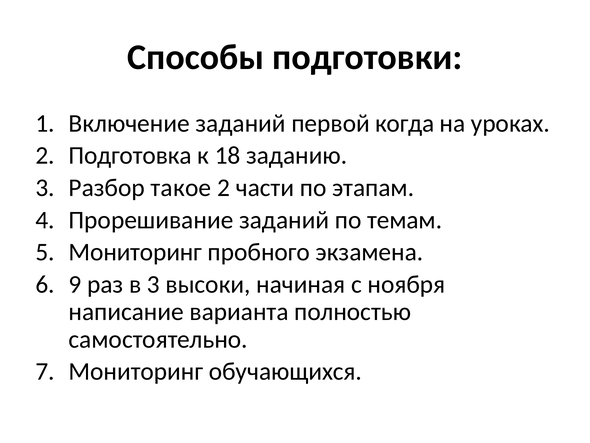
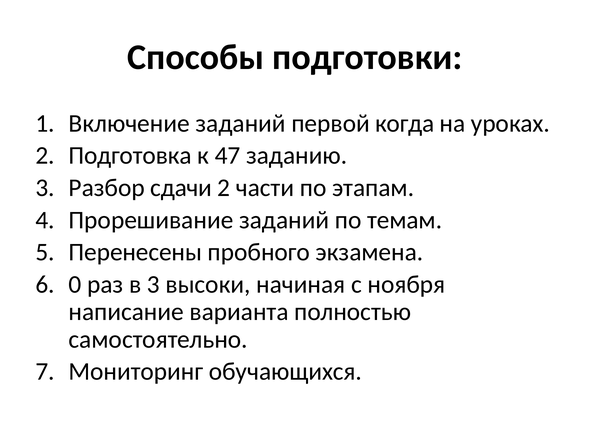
18: 18 -> 47 (228, 155)
такое: такое -> сдачи (181, 188)
Мониторинг: Мониторинг -> Перенесены (135, 252)
9: 9 -> 0 (75, 284)
